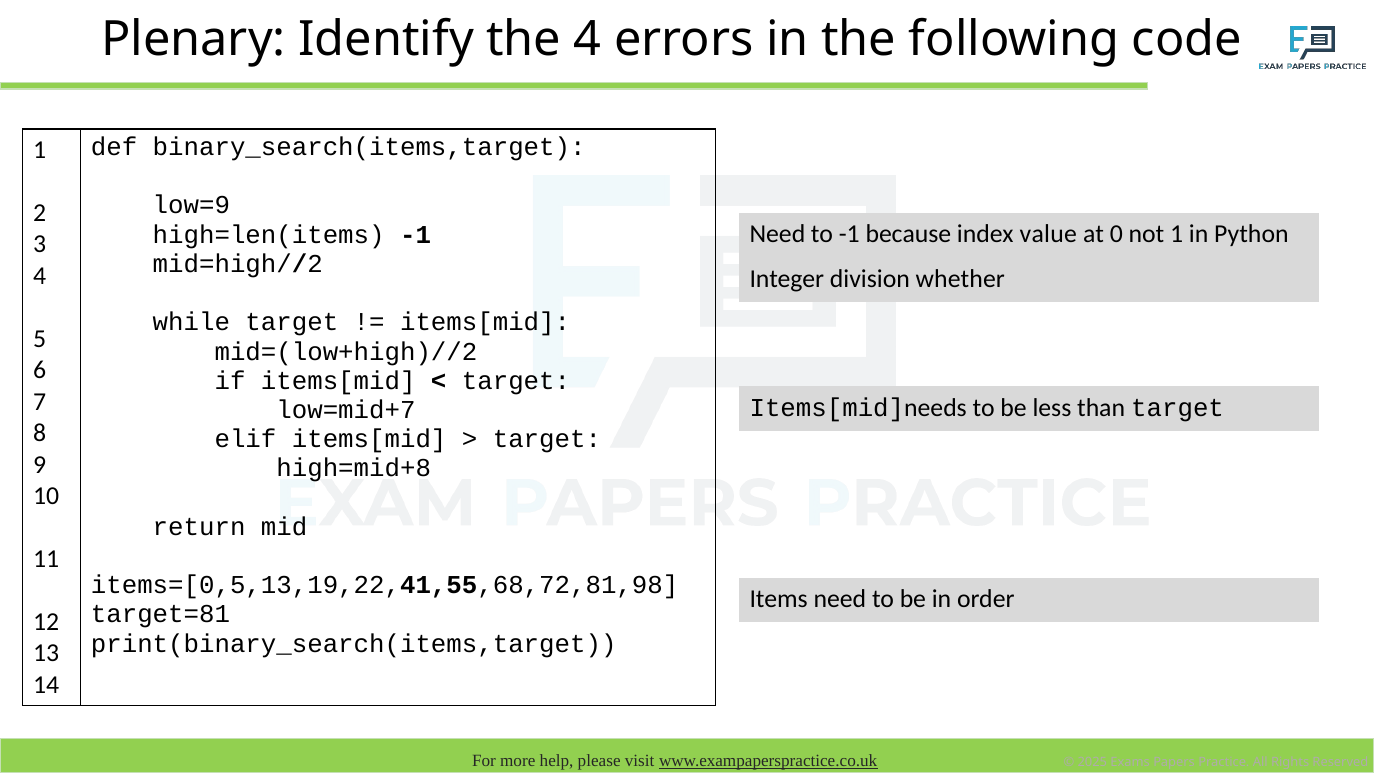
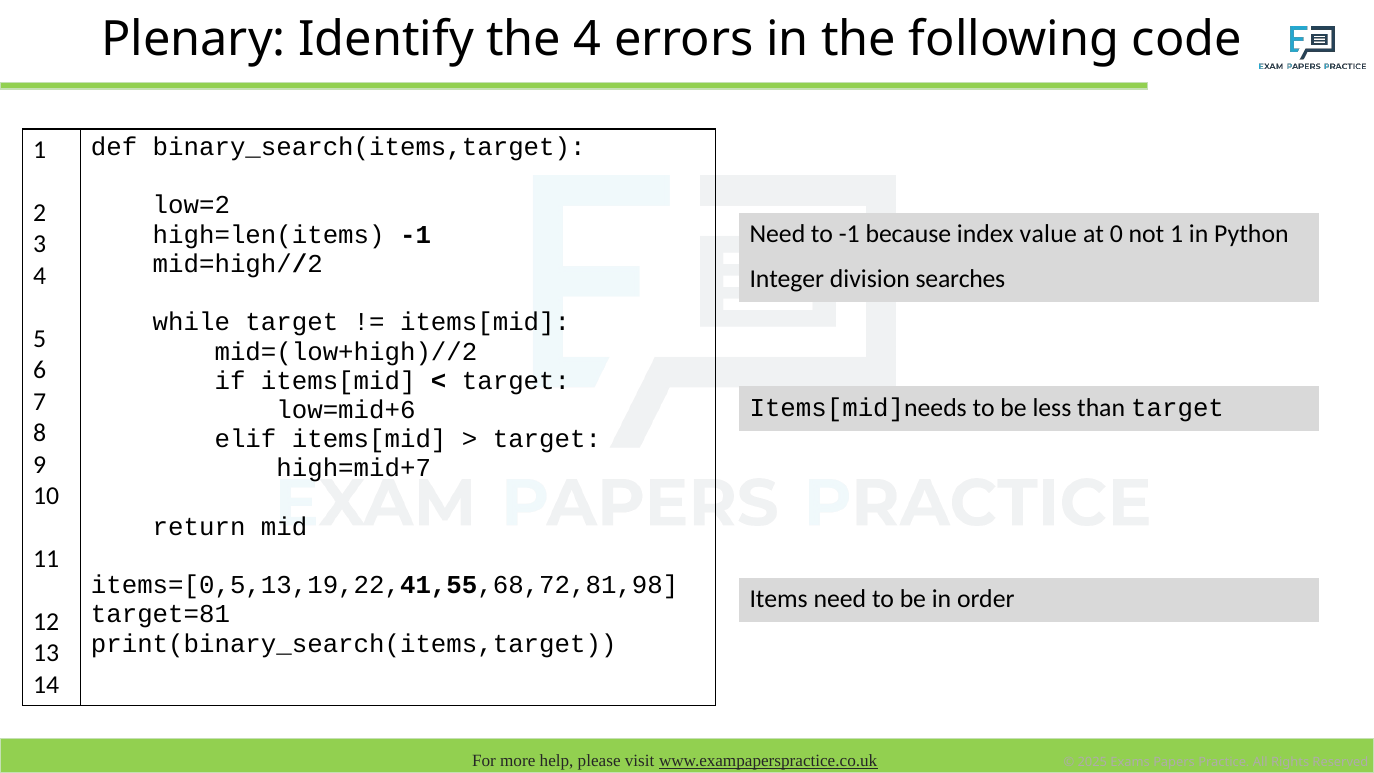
low=9: low=9 -> low=2 (191, 205)
whether: whether -> searches (960, 279)
low=mid+7: low=mid+7 -> low=mid+6 (346, 410)
high=mid+8: high=mid+8 -> high=mid+7 (354, 468)
